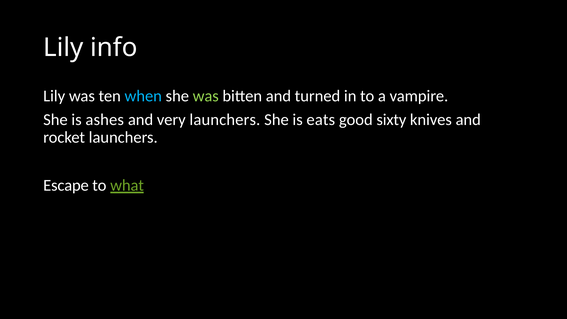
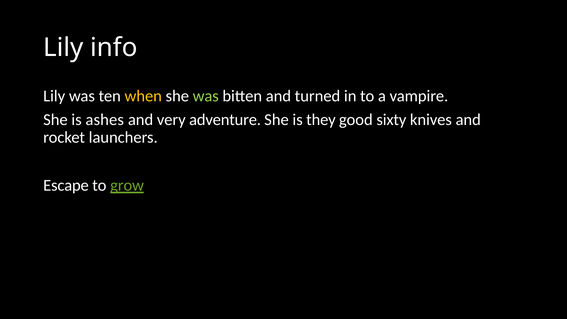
when colour: light blue -> yellow (143, 96)
very launchers: launchers -> adventure (225, 120)
eats: eats -> they (321, 120)
what: what -> grow (127, 185)
